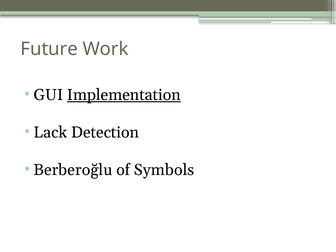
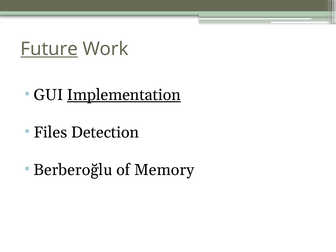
Future underline: none -> present (49, 49)
Lack: Lack -> Files (50, 132)
Symbols: Symbols -> Memory (164, 170)
